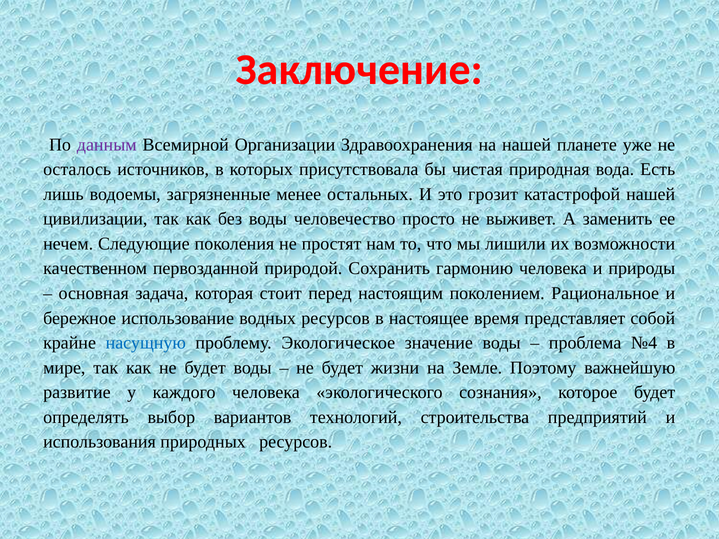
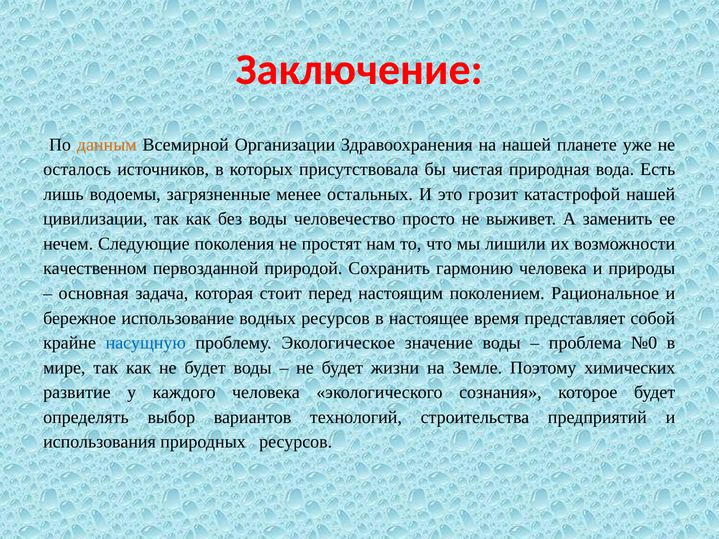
данным colour: purple -> orange (107, 145)
№4: №4 -> №0 (644, 343)
важнейшую: важнейшую -> химических (630, 368)
